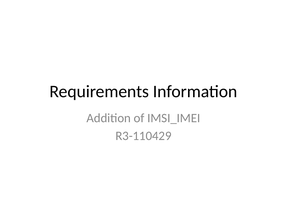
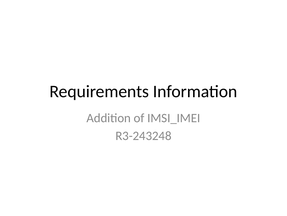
R3-110429: R3-110429 -> R3-243248 (143, 135)
